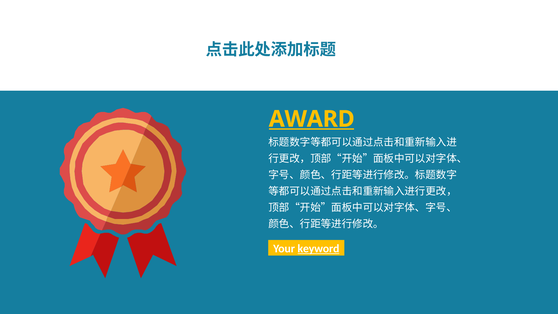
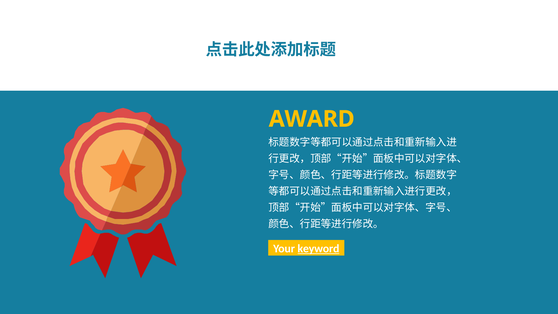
AWARD underline: present -> none (312, 119)
